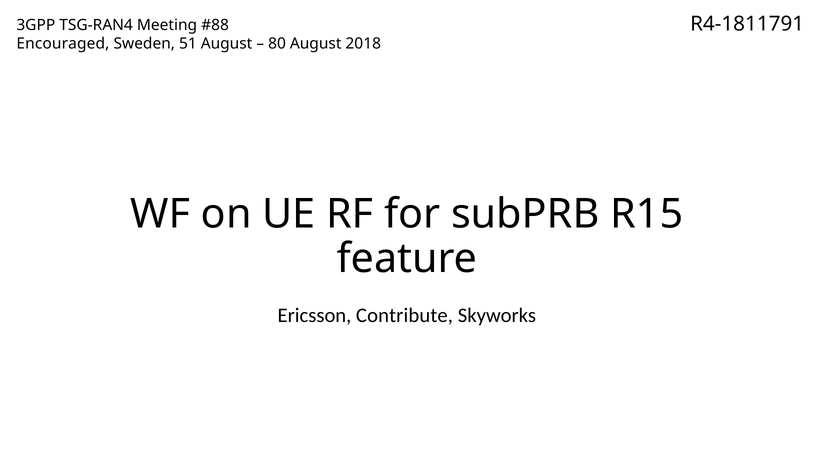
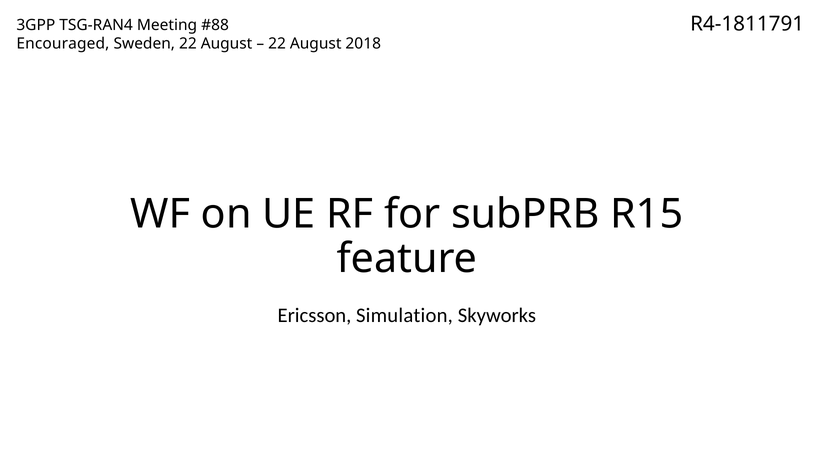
Sweden 51: 51 -> 22 (188, 44)
80: 80 -> 22 (277, 44)
Contribute: Contribute -> Simulation (404, 316)
